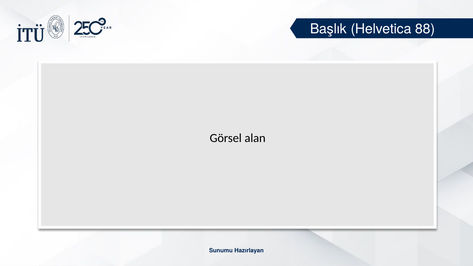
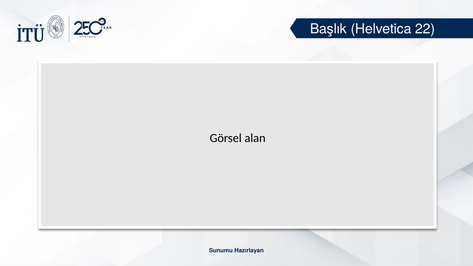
88: 88 -> 22 (425, 29)
